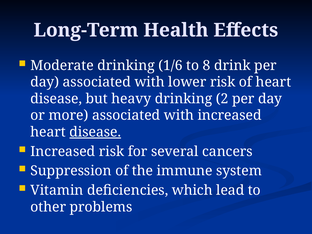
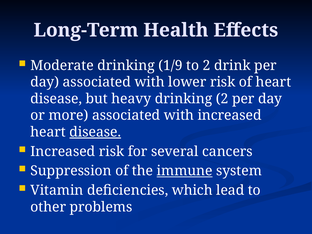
1/6: 1/6 -> 1/9 (170, 65)
to 8: 8 -> 2 (207, 65)
immune underline: none -> present (185, 171)
